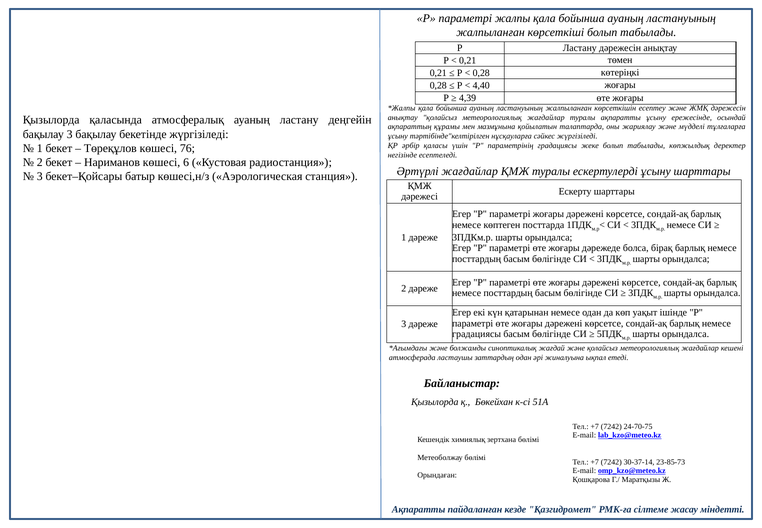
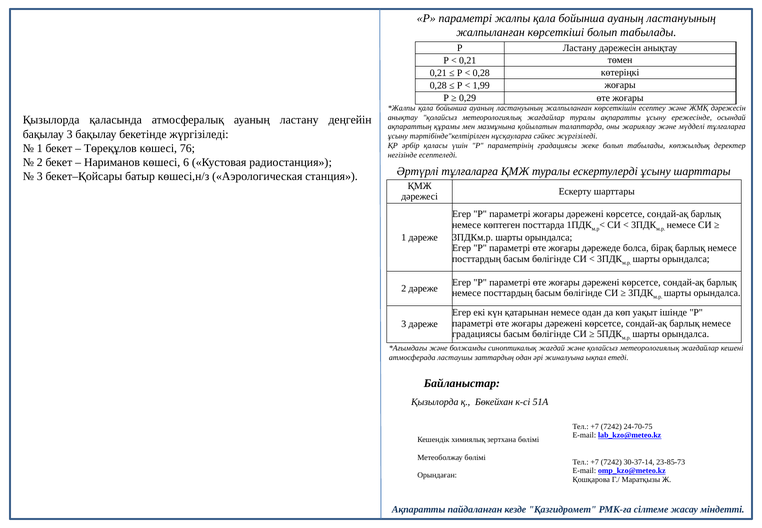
4,40: 4,40 -> 1,99 (481, 86)
4,39: 4,39 -> 0,29 (468, 98)
Әртүрлі жағдайлар: жағдайлар -> тұлғаларға (470, 171)
